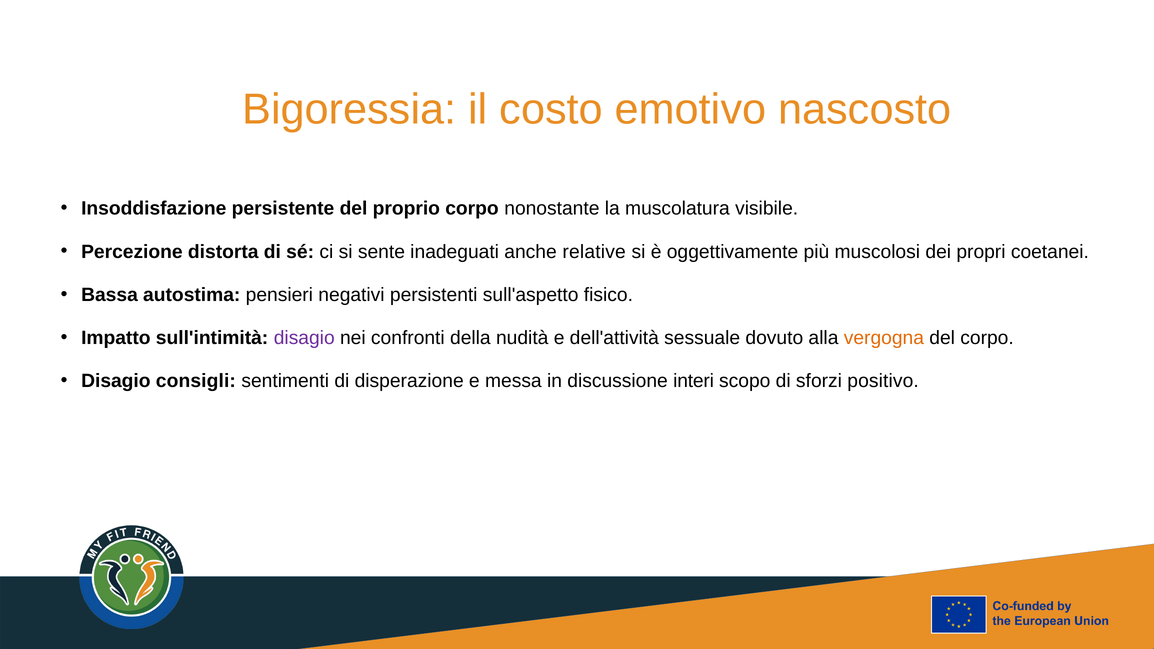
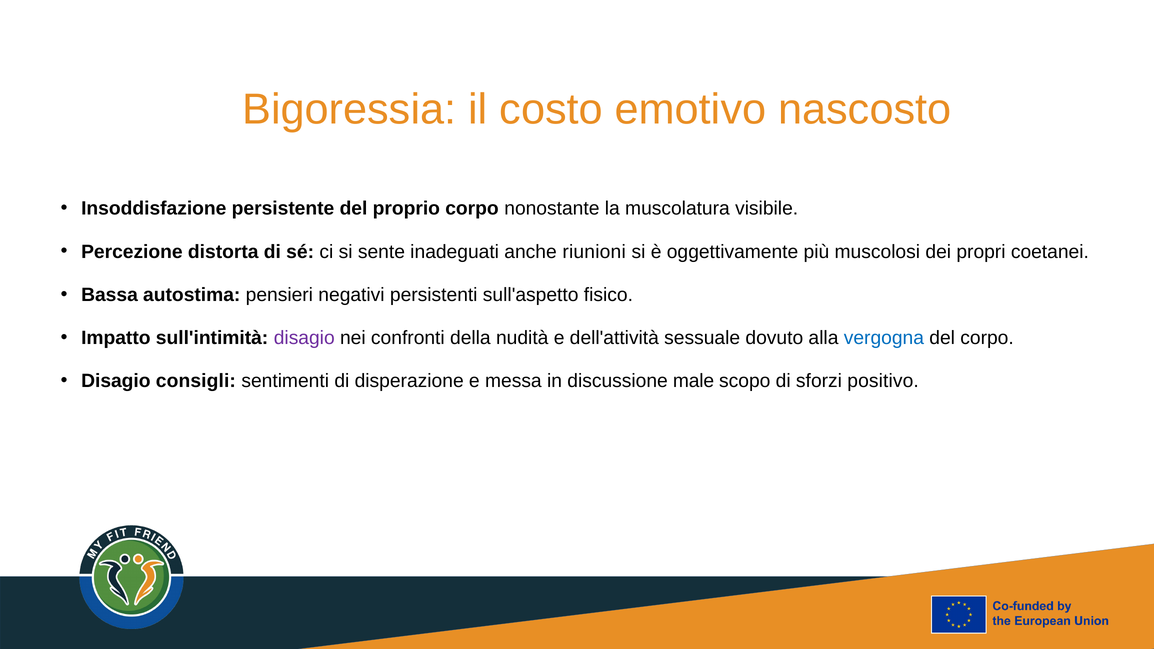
relative: relative -> riunioni (594, 252)
vergogna colour: orange -> blue (884, 338)
interi: interi -> male (694, 381)
